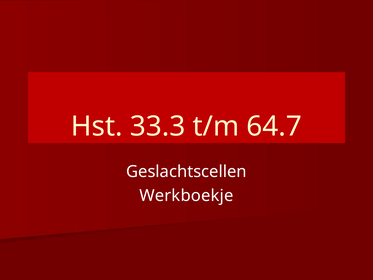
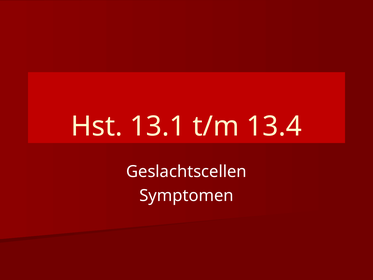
33.3: 33.3 -> 13.1 (158, 126)
64.7: 64.7 -> 13.4 (274, 126)
Werkboekje: Werkboekje -> Symptomen (186, 196)
